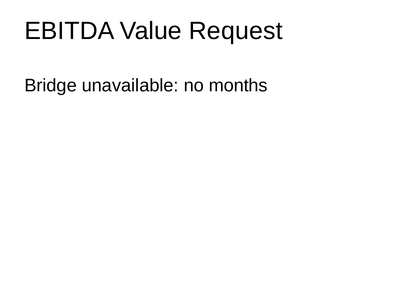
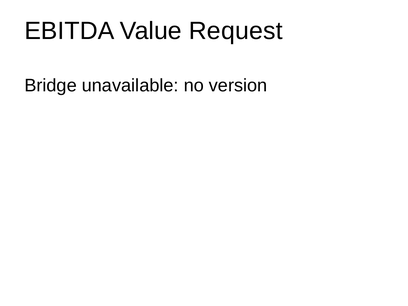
months: months -> version (238, 86)
